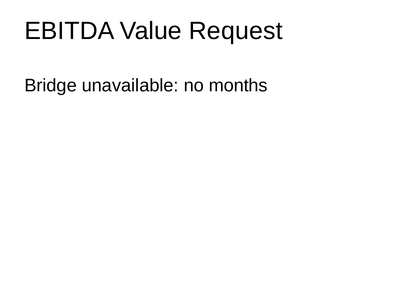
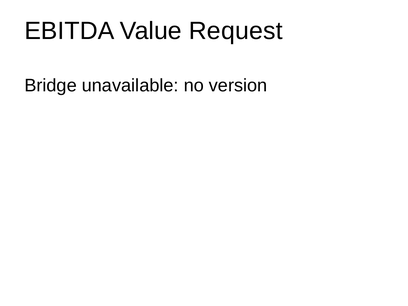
months: months -> version (238, 86)
